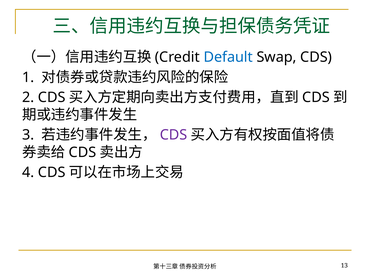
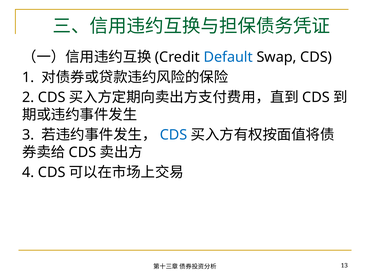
CDS colour: purple -> blue (174, 135)
